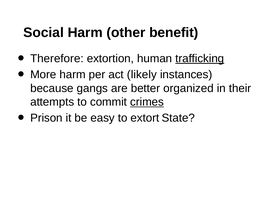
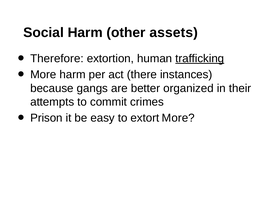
benefit: benefit -> assets (174, 33)
likely: likely -> there (142, 75)
crimes underline: present -> none (147, 102)
extort State: State -> More (178, 118)
